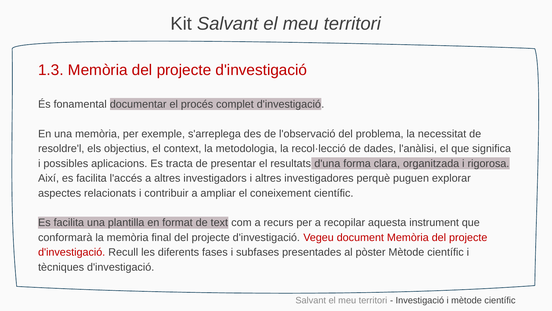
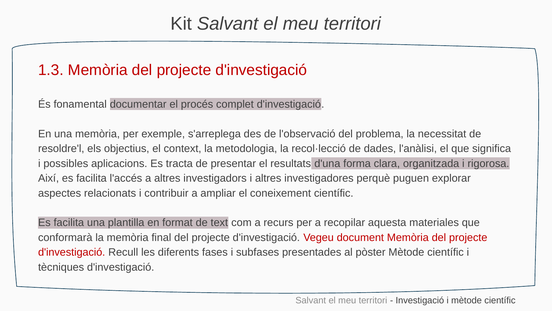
instrument: instrument -> materiales (434, 222)
